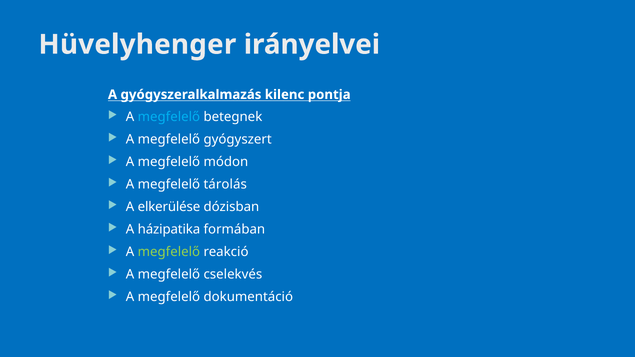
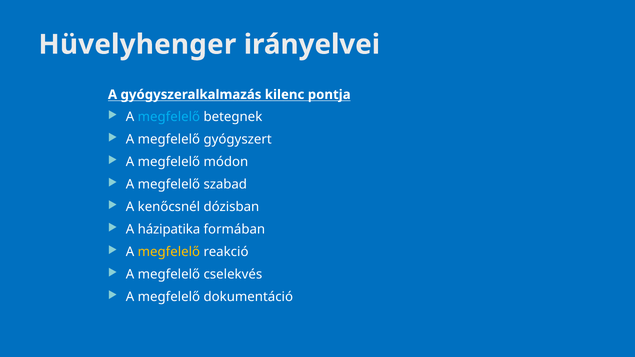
tárolás: tárolás -> szabad (225, 185)
elkerülése: elkerülése -> kenőcsnél (169, 207)
megfelelő colour: light green -> yellow (169, 252)
